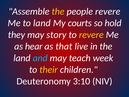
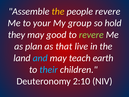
to land: land -> your (42, 23)
courts: courts -> group (80, 23)
story: story -> good (56, 35)
revere colour: yellow -> light green (91, 35)
hear: hear -> plan (34, 46)
week: week -> earth (103, 58)
their colour: yellow -> light blue (49, 69)
3:10: 3:10 -> 2:10 (82, 81)
